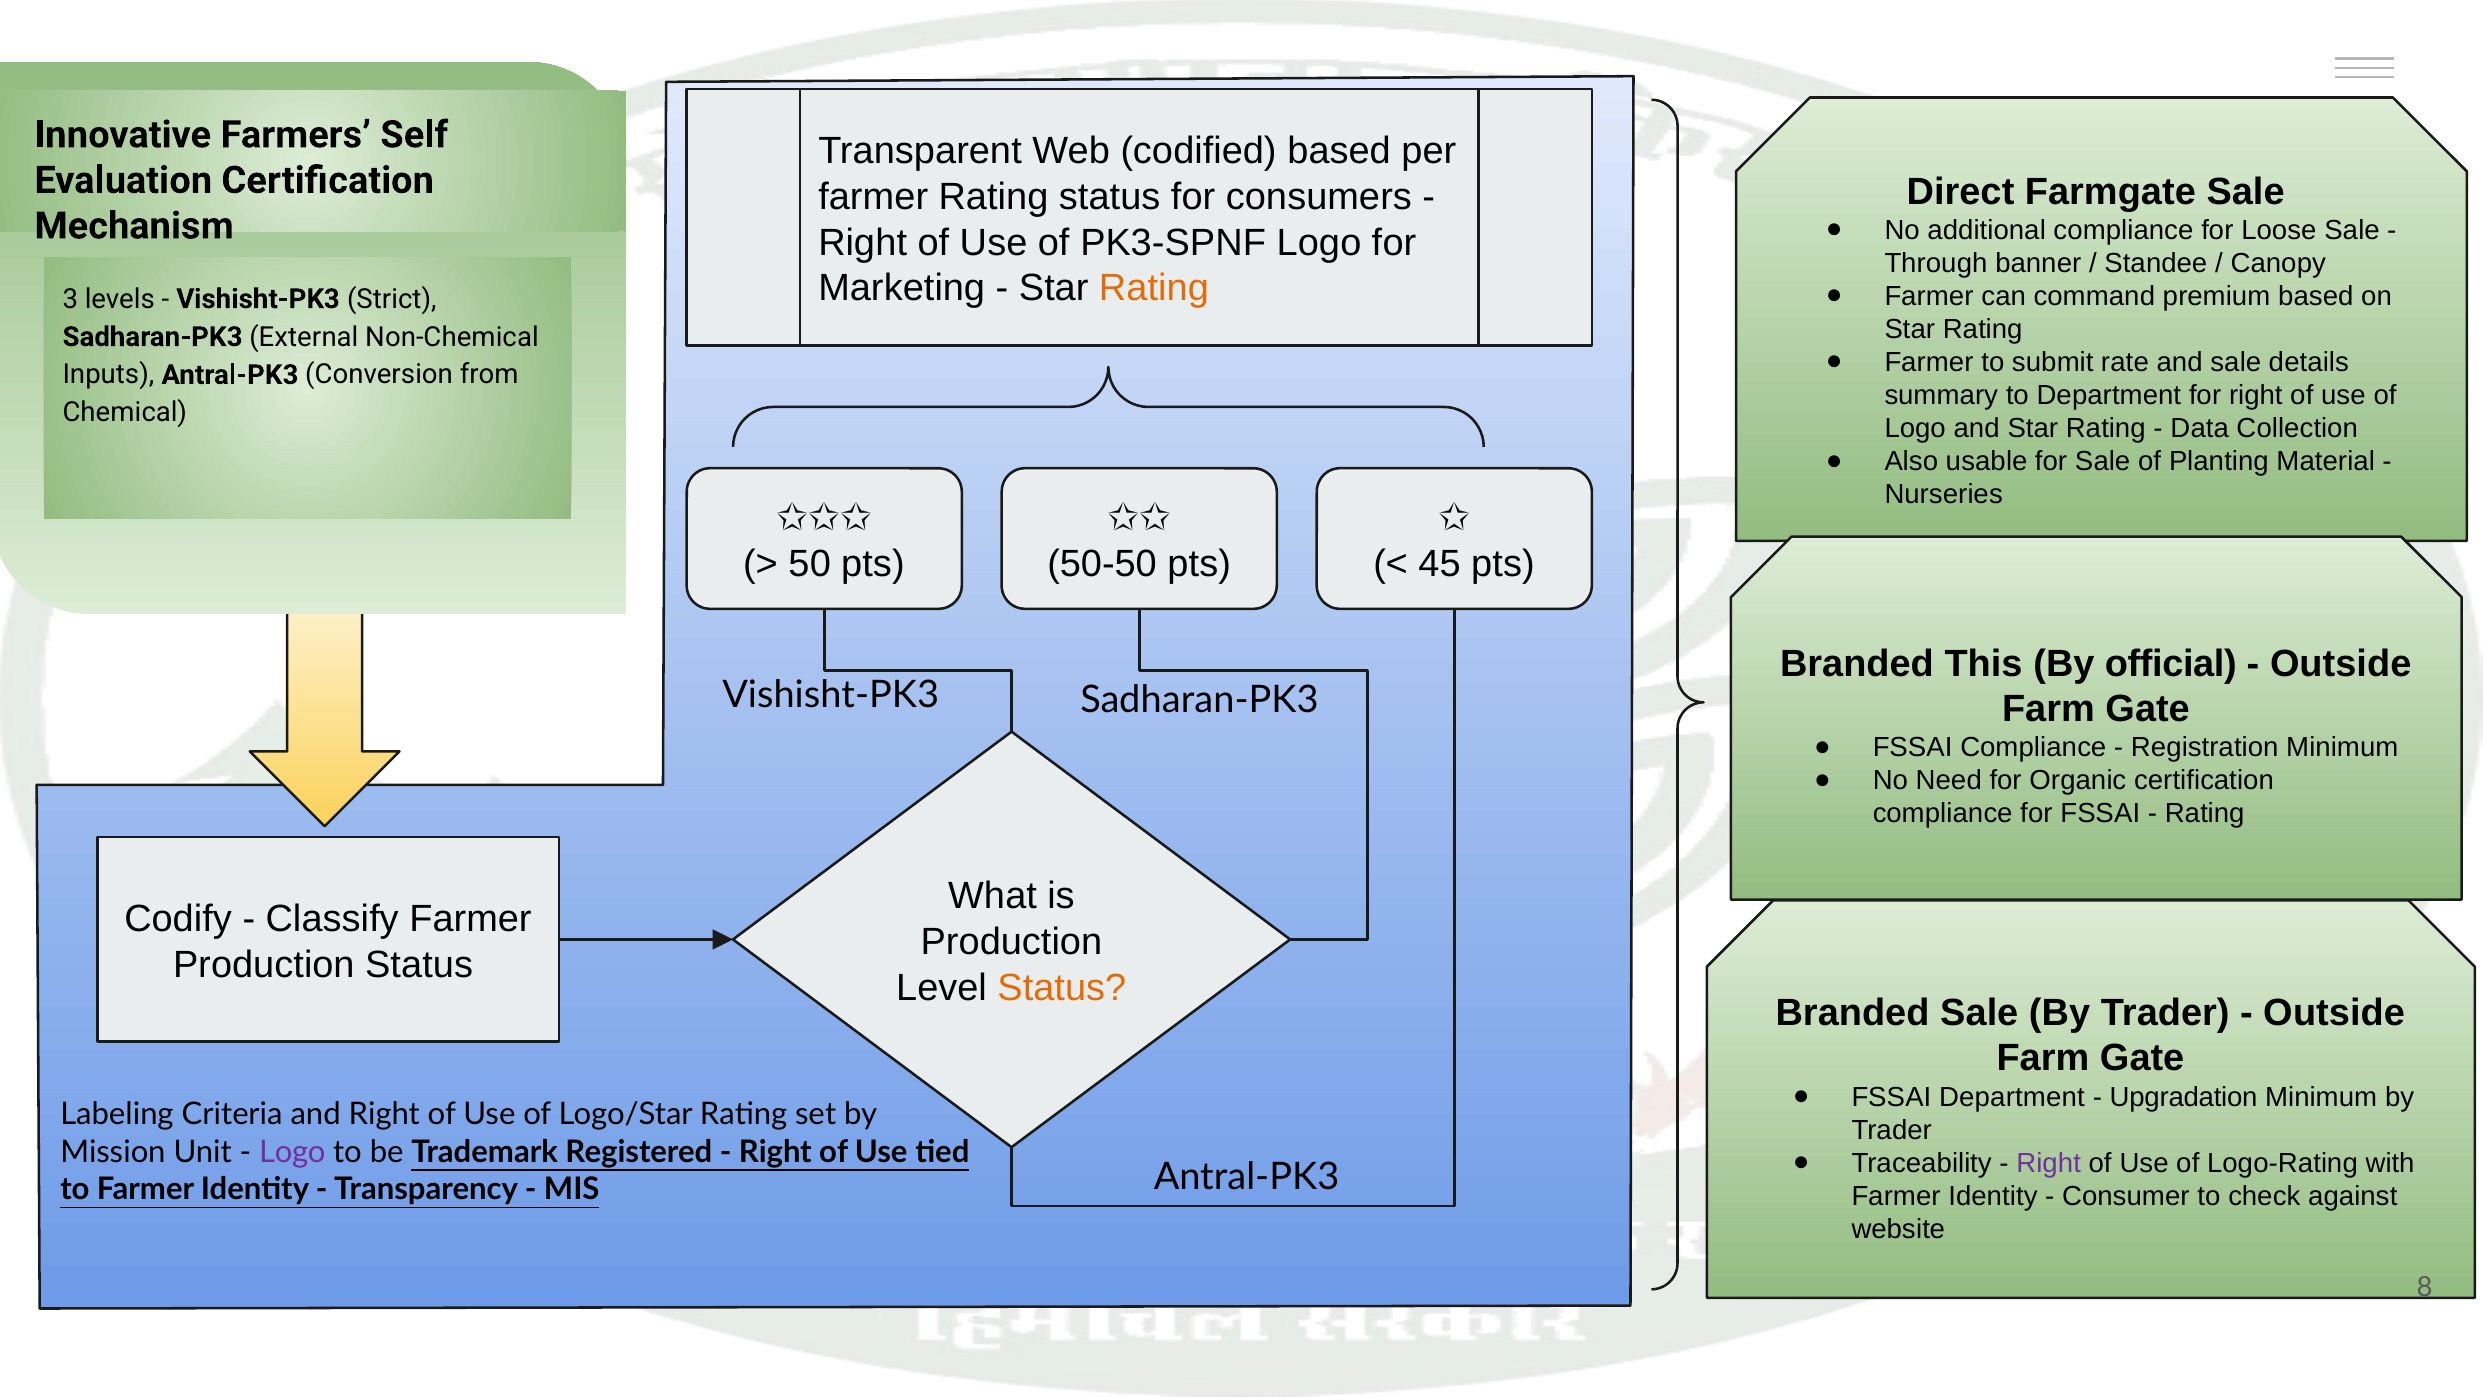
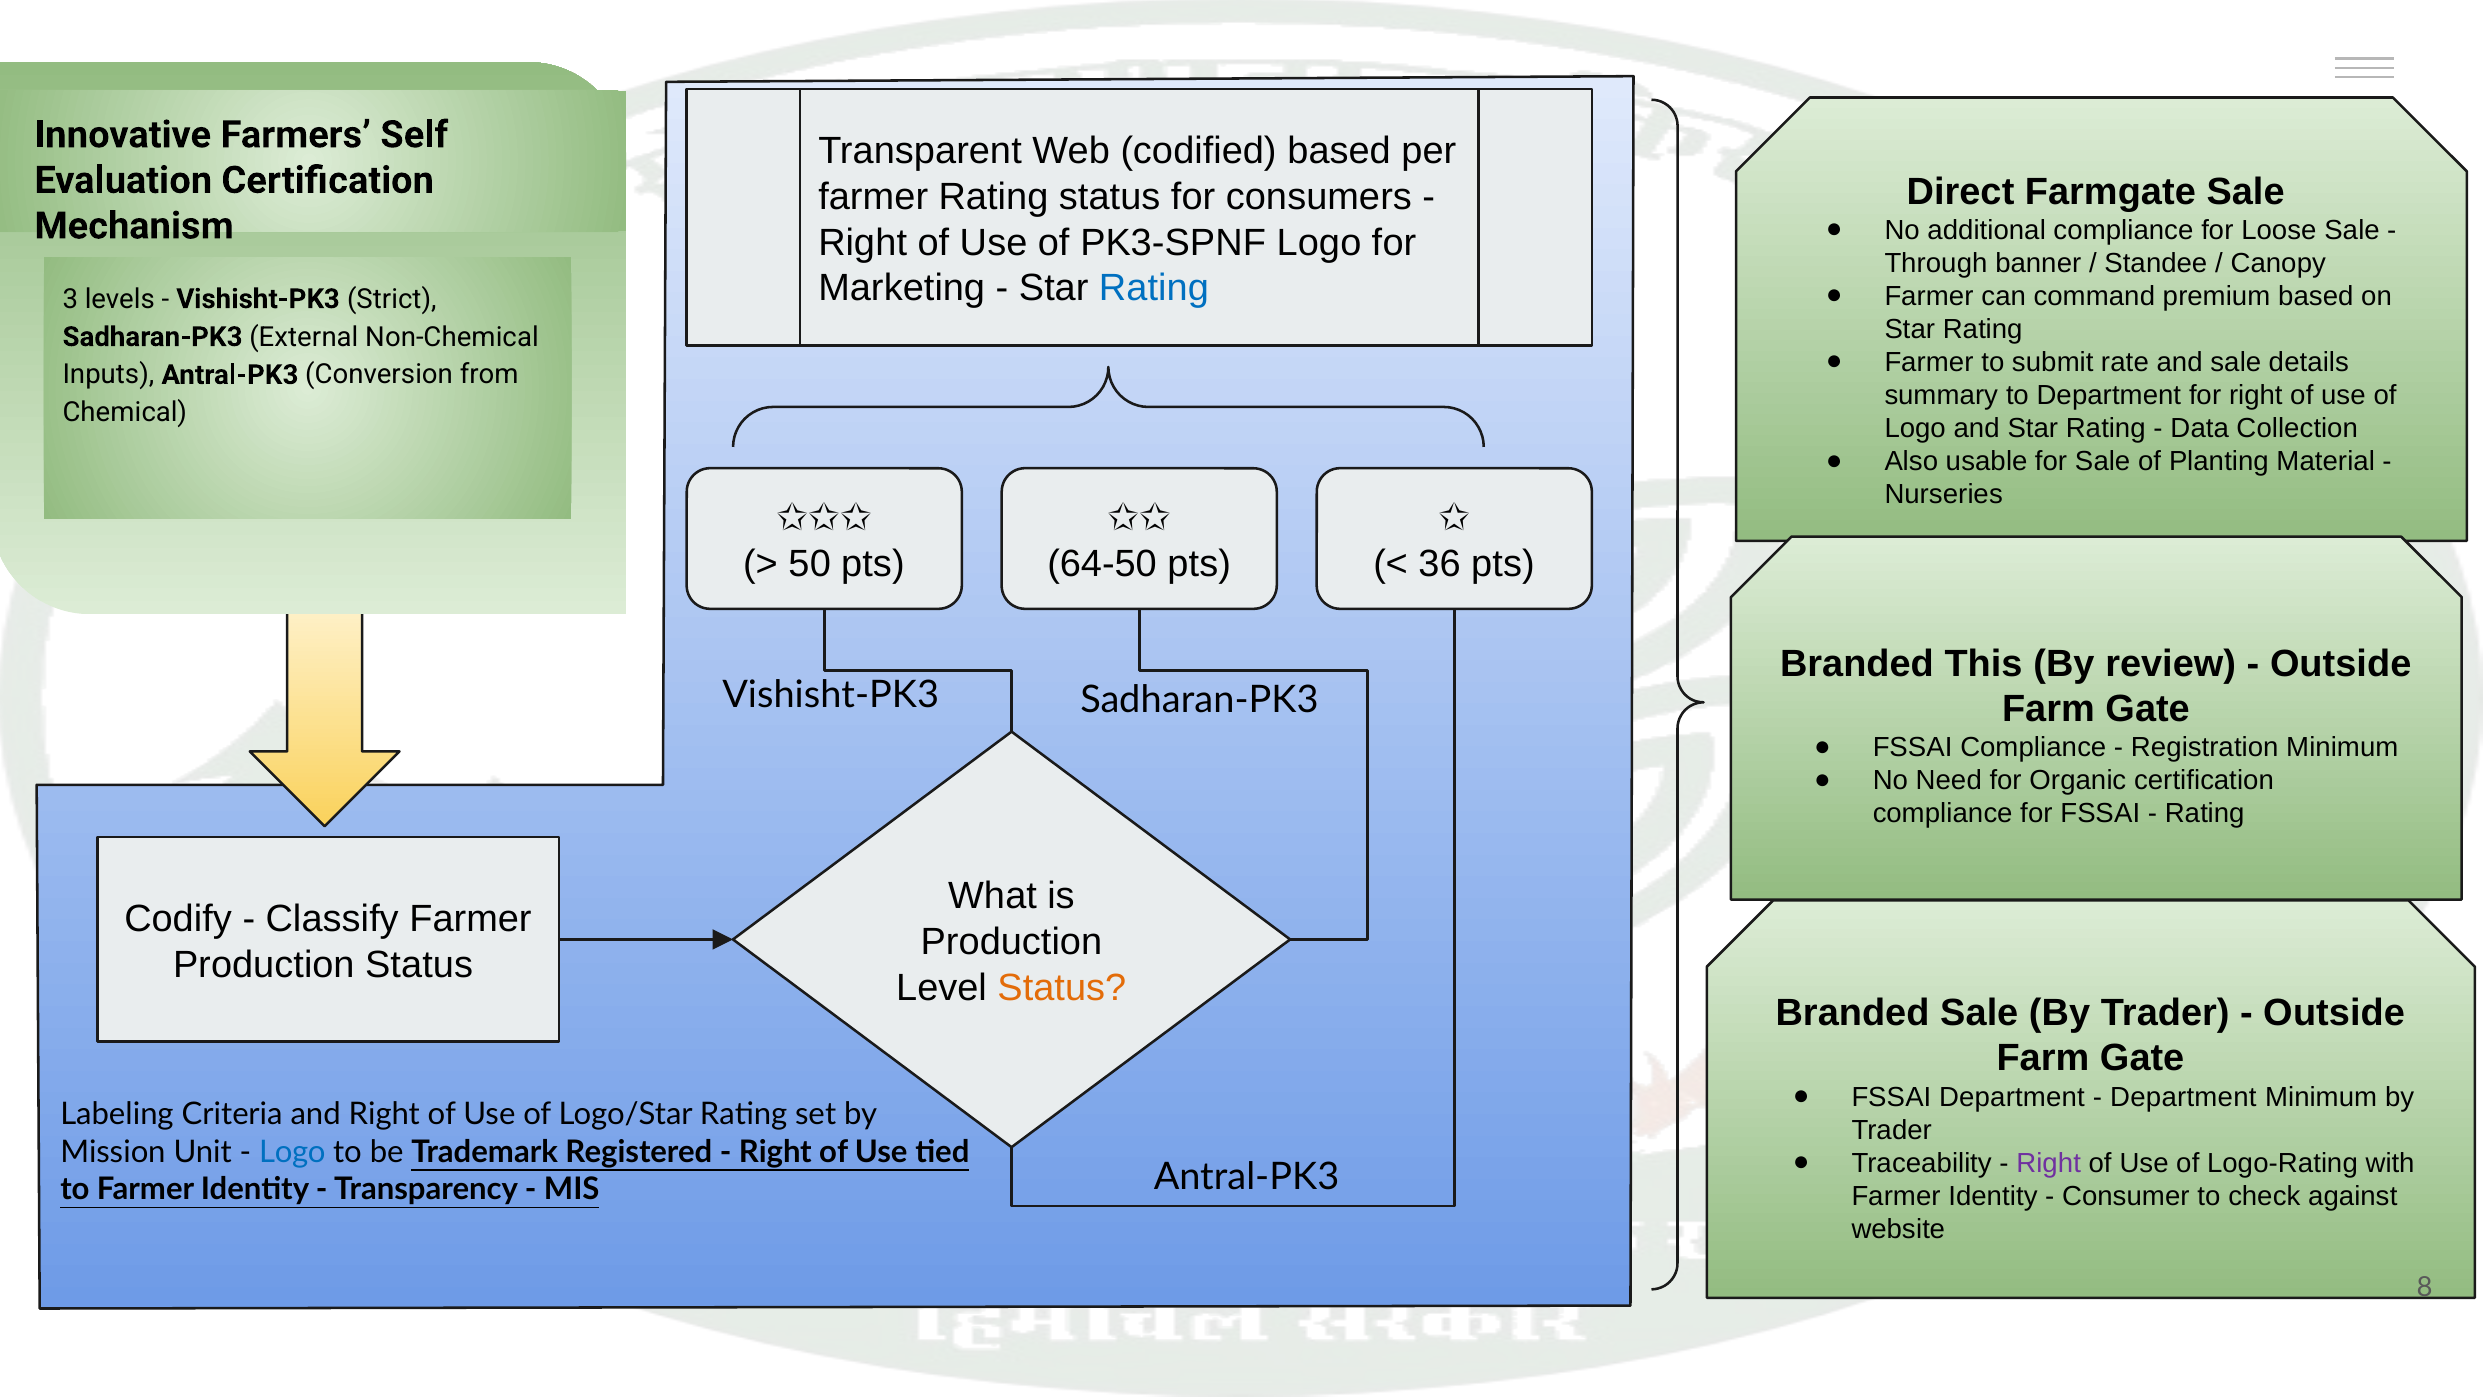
Rating colour: orange -> blue (1154, 288)
50-50: 50-50 -> 64-50 (1102, 564)
45: 45 -> 36 (1440, 564)
official: official -> review (2171, 663)
Upgradation: Upgradation -> Department (2183, 1097)
Logo colour: purple -> blue (292, 1152)
